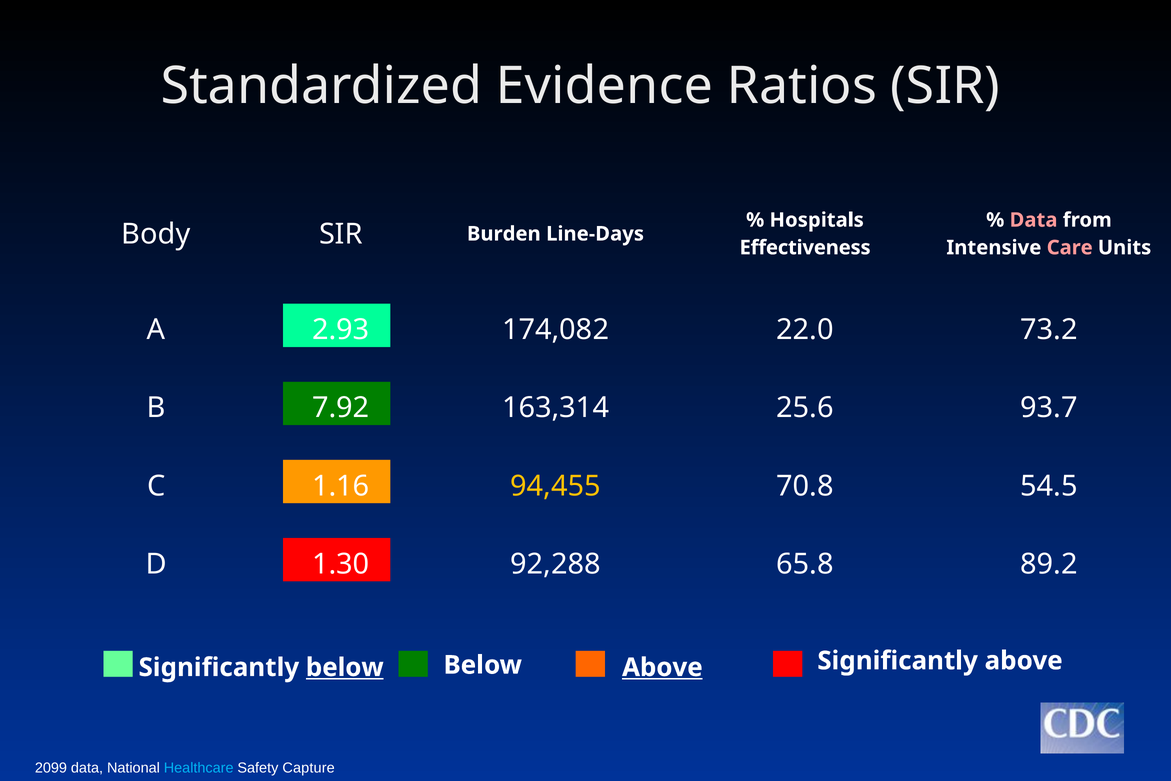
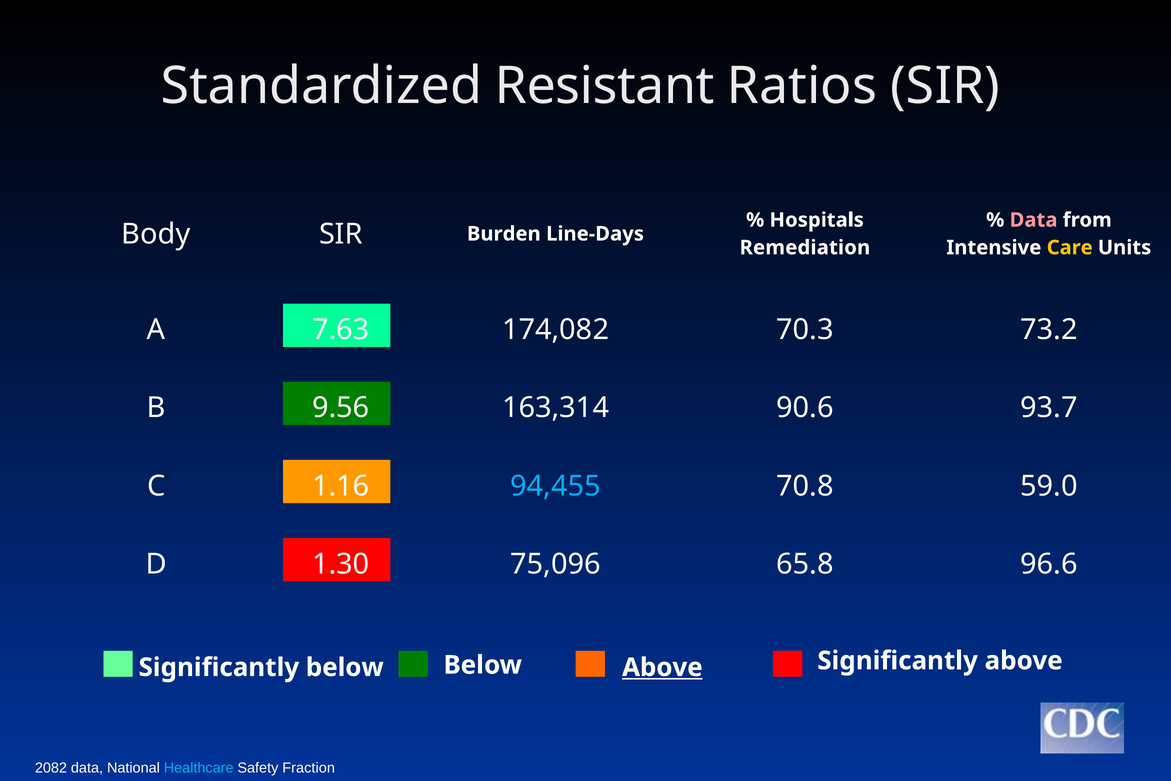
Evidence: Evidence -> Resistant (605, 86)
Effectiveness: Effectiveness -> Remediation (805, 248)
Care colour: pink -> yellow (1070, 248)
2.93: 2.93 -> 7.63 (341, 330)
22.0: 22.0 -> 70.3 (805, 330)
7.92: 7.92 -> 9.56 (341, 408)
25.6: 25.6 -> 90.6 (805, 408)
94,455 colour: yellow -> light blue (556, 486)
54.5: 54.5 -> 59.0 (1049, 486)
92,288: 92,288 -> 75,096 (556, 564)
89.2: 89.2 -> 96.6 (1049, 564)
below underline: present -> none (345, 667)
2099: 2099 -> 2082 (51, 768)
Capture: Capture -> Fraction (309, 768)
